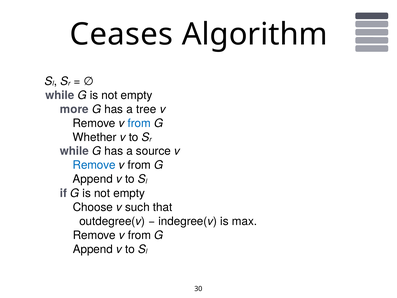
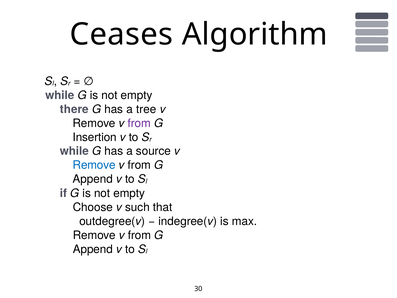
more: more -> there (74, 109)
from colour: blue -> purple (139, 123)
Whether: Whether -> Insertion (95, 137)
